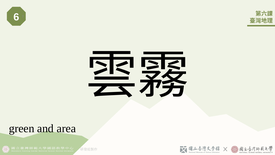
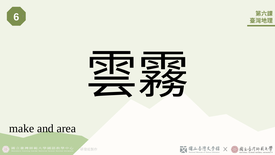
green: green -> make (22, 128)
